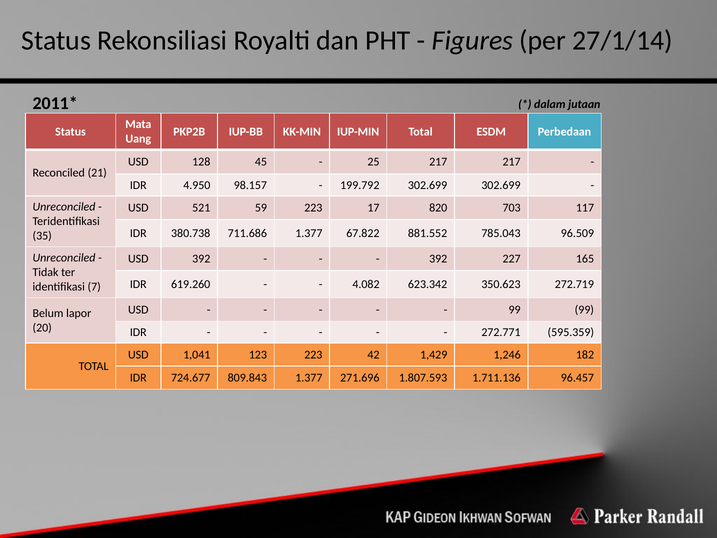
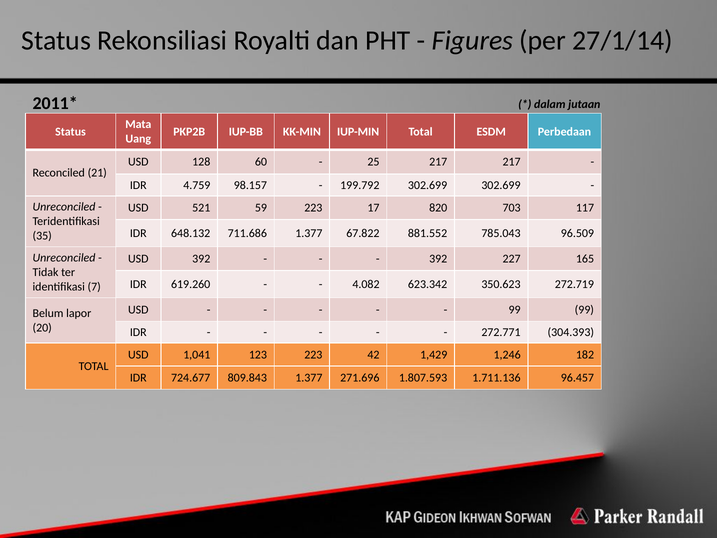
45: 45 -> 60 (261, 162)
4.950: 4.950 -> 4.759 (197, 185)
380.738: 380.738 -> 648.132 (191, 233)
595.359: 595.359 -> 304.393 (571, 332)
